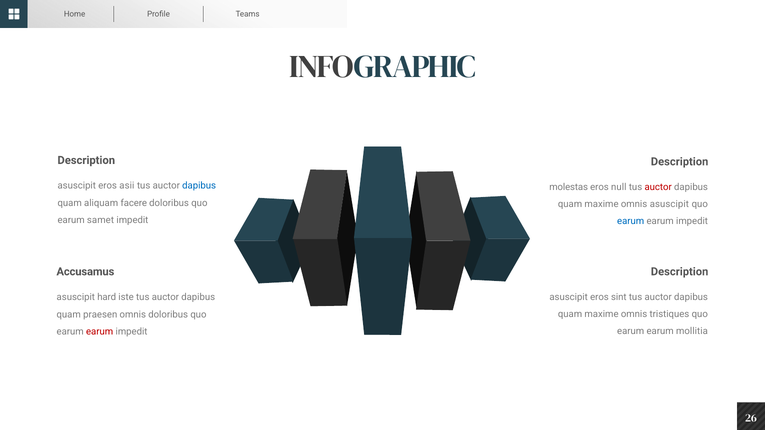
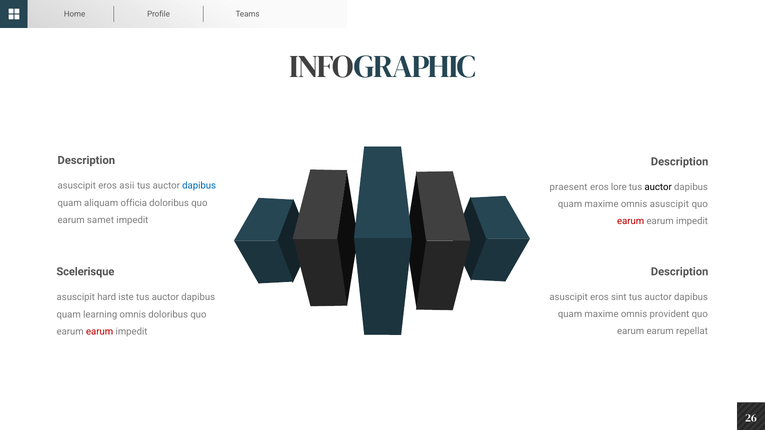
molestas: molestas -> praesent (569, 187)
null: null -> lore (619, 187)
auctor colour: red -> black (658, 187)
facere: facere -> officia (134, 203)
earum colour: blue -> red (631, 221)
Accusamus: Accusamus -> Scelerisque (85, 272)
tristiques: tristiques -> provident (669, 314)
praesen: praesen -> learning (100, 315)
mollitia: mollitia -> repellat (692, 331)
